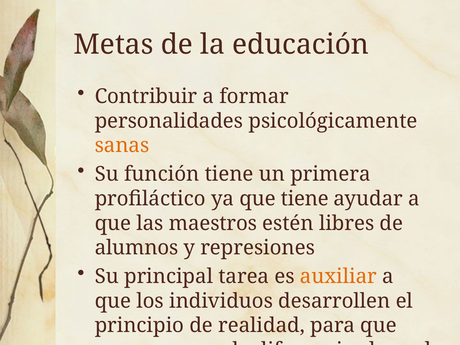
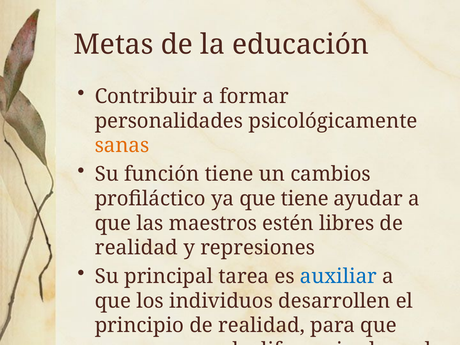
primera: primera -> cambios (331, 174)
alumnos: alumnos -> realidad (136, 248)
auxiliar colour: orange -> blue (338, 276)
